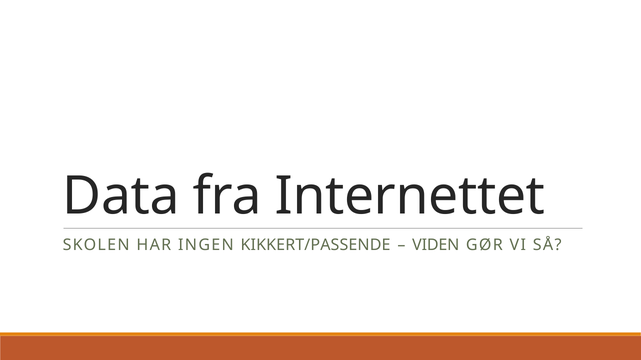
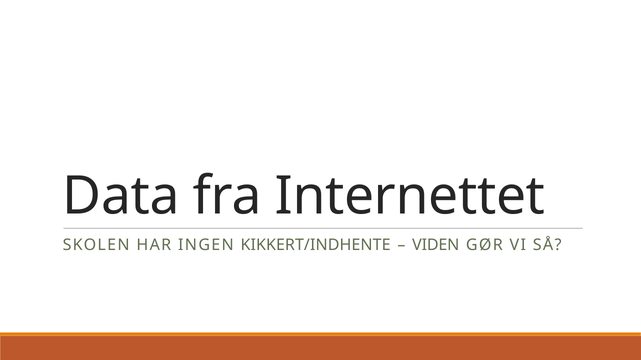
KIKKERT/PASSENDE: KIKKERT/PASSENDE -> KIKKERT/INDHENTE (316, 245)
